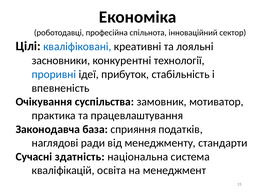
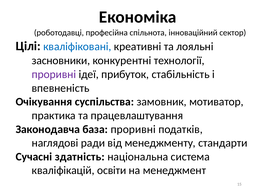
проривні colour: blue -> purple (54, 74)
база сприяння: сприяння -> проривні (133, 129)
освіта: освіта -> освіти (112, 170)
